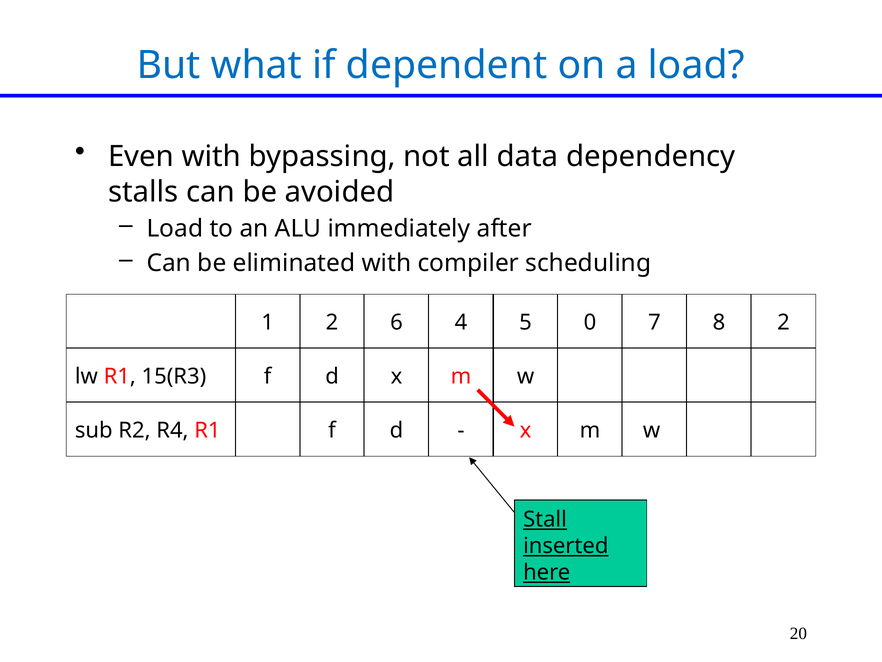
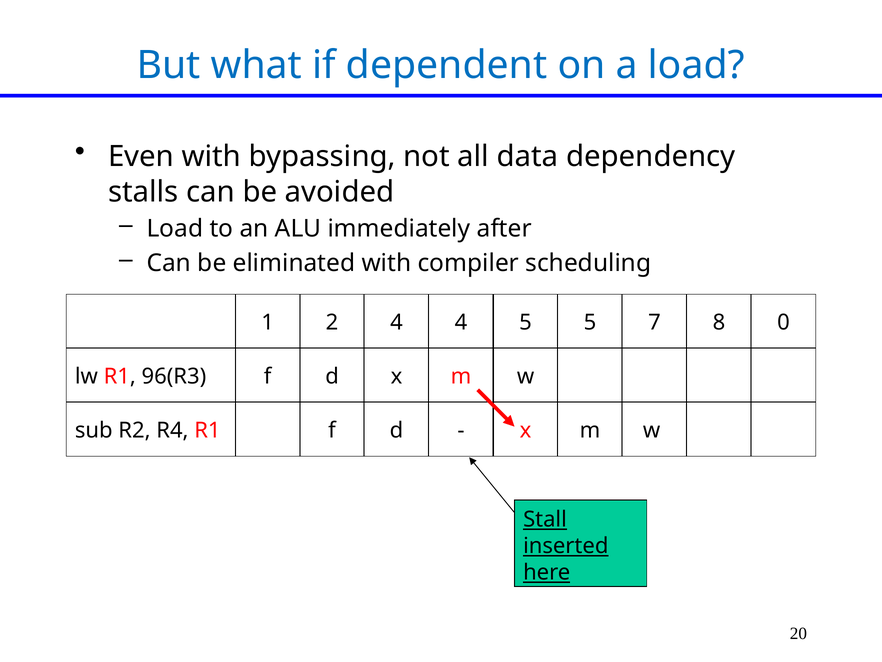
2 6: 6 -> 4 (397, 322)
5 0: 0 -> 5 (590, 322)
8 2: 2 -> 0 (783, 322)
15(R3: 15(R3 -> 96(R3 (174, 376)
